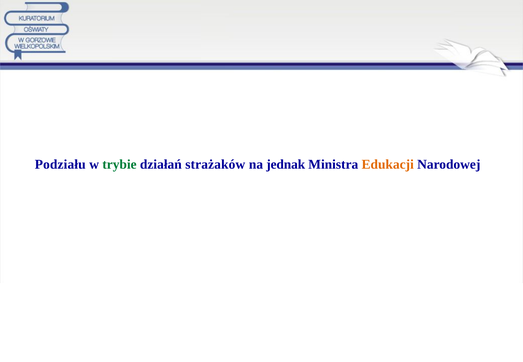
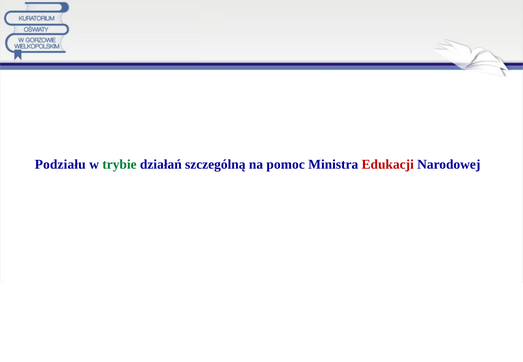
strażaków: strażaków -> szczególną (215, 164)
jednak: jednak -> pomoc (286, 164)
Edukacji colour: orange -> red (388, 164)
